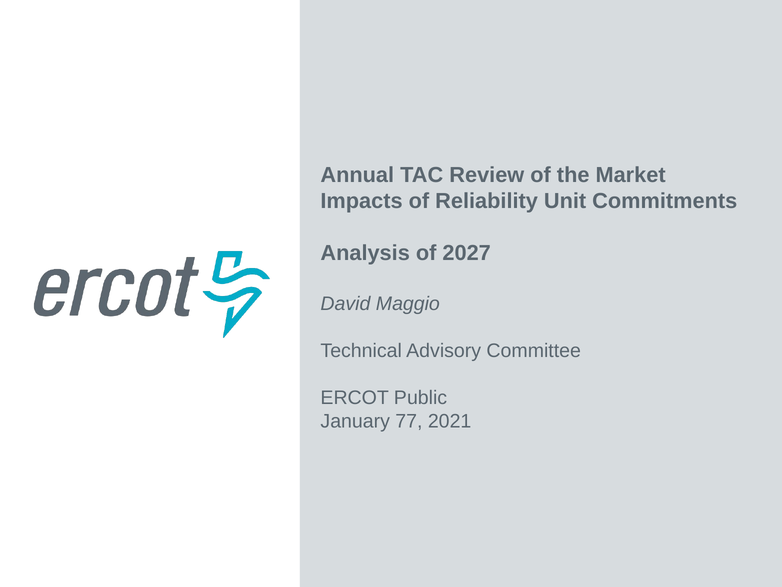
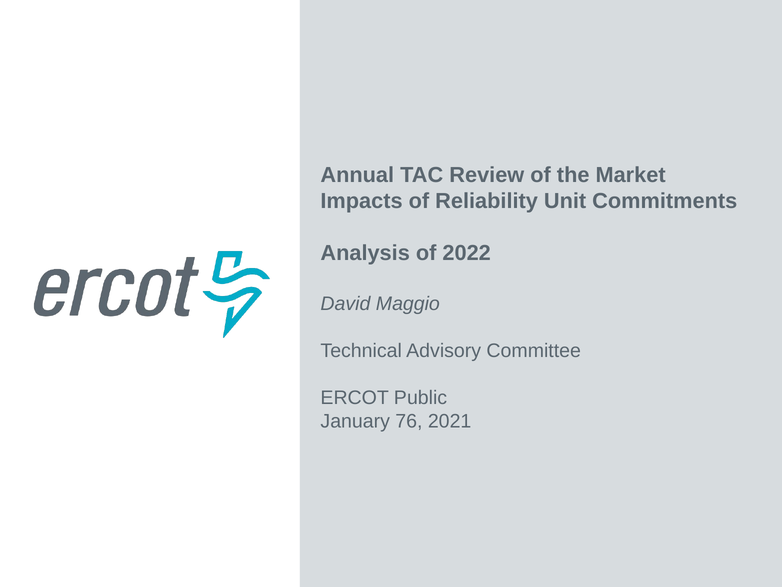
2027: 2027 -> 2022 (467, 253)
77: 77 -> 76 (409, 421)
